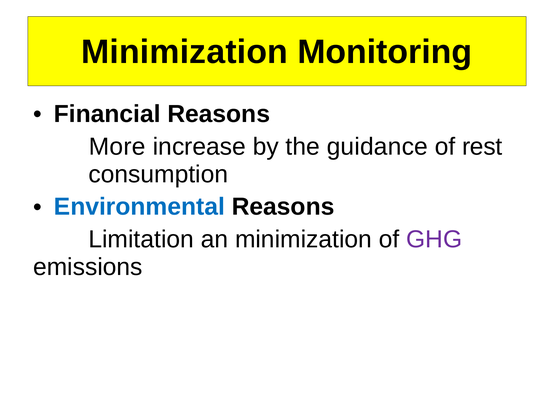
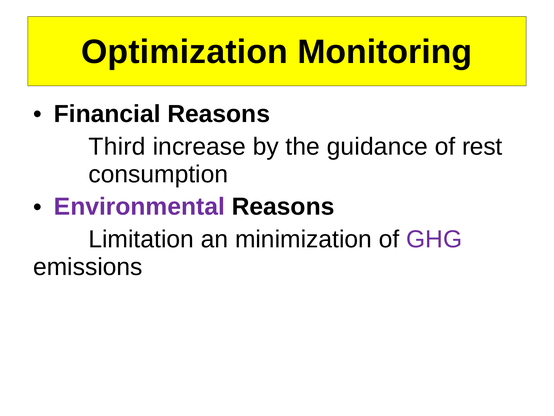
Minimization: Minimization -> Optimization (185, 52)
More: More -> Third (117, 146)
Environmental colour: blue -> purple (139, 207)
